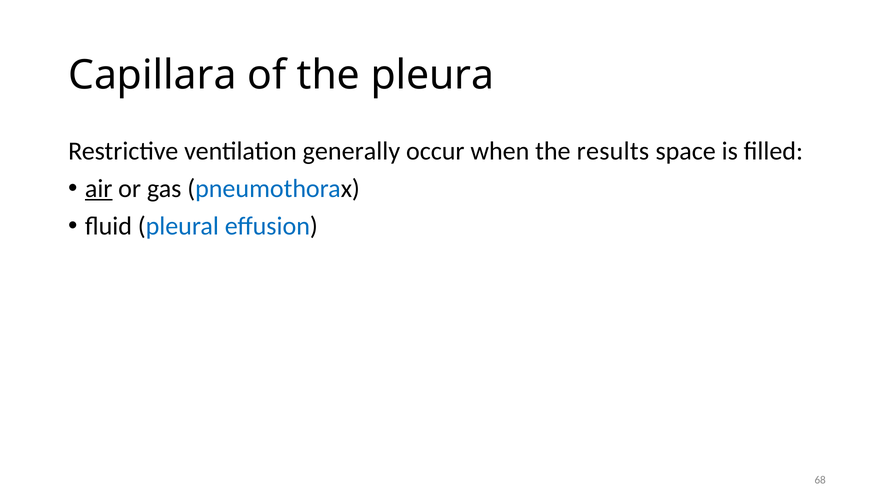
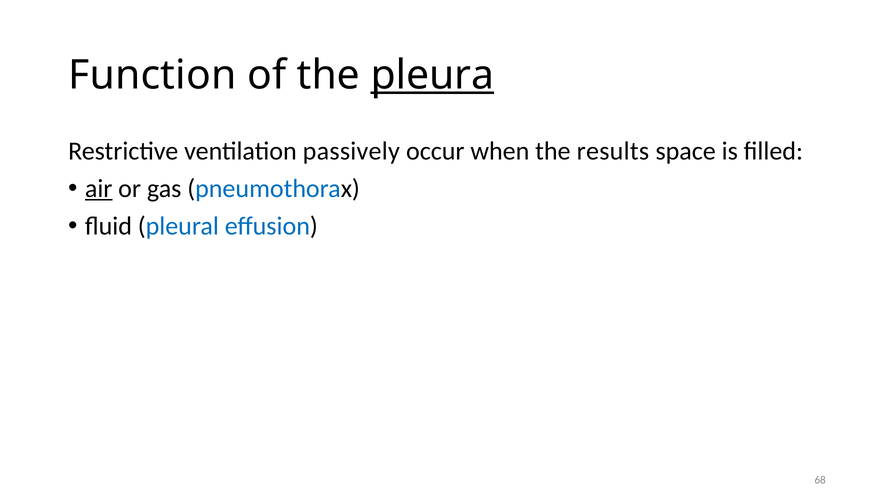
Capillara: Capillara -> Function (152, 75)
pleura underline: none -> present (432, 75)
generally: generally -> passively (351, 151)
